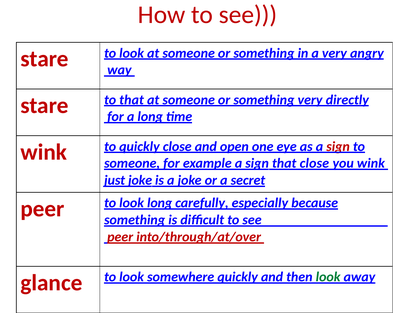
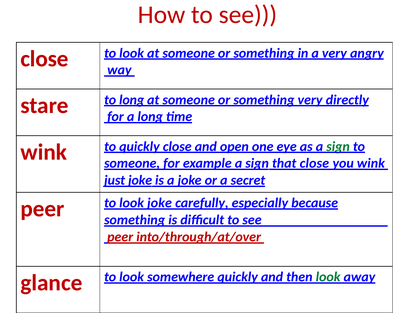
stare: stare -> close (44, 59)
to that: that -> long (132, 100)
sign colour: red -> green (338, 147)
look long: long -> joke (160, 203)
